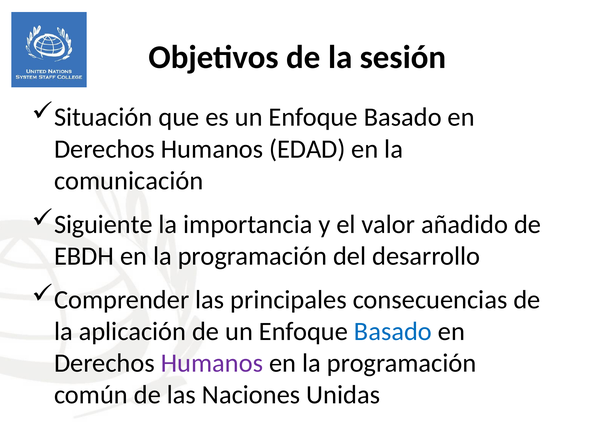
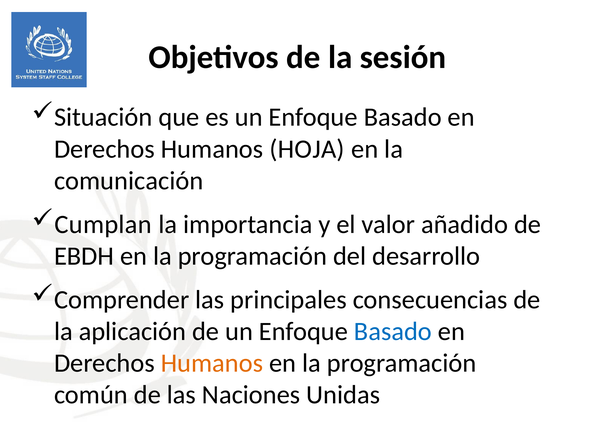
EDAD: EDAD -> HOJA (307, 149)
Siguiente: Siguiente -> Cumplan (103, 224)
Humanos colour: purple -> orange (212, 363)
